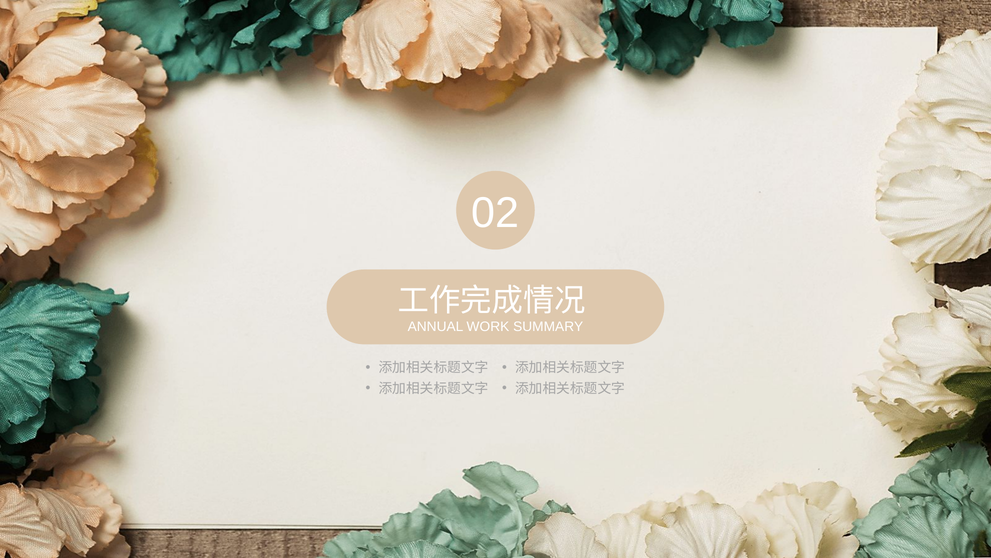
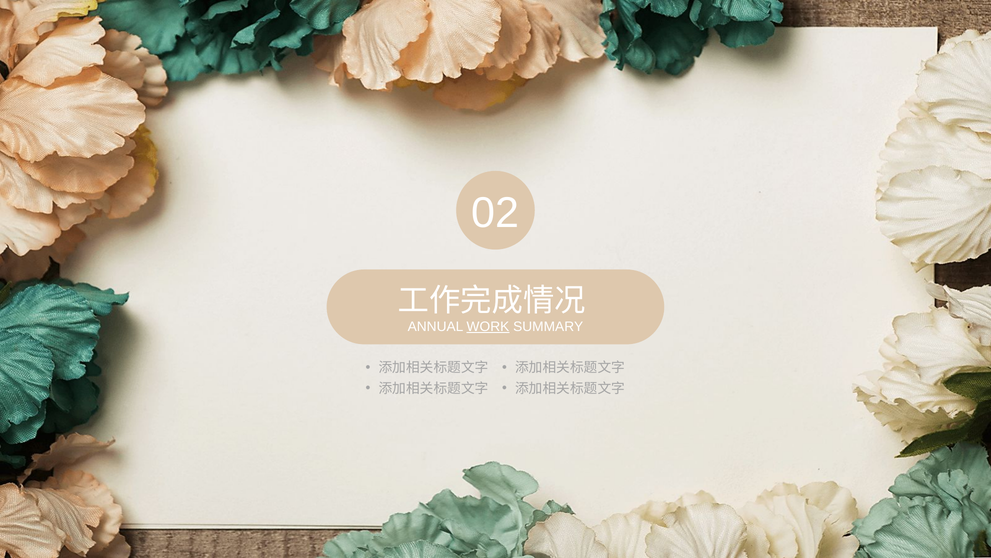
WORK underline: none -> present (488, 326)
